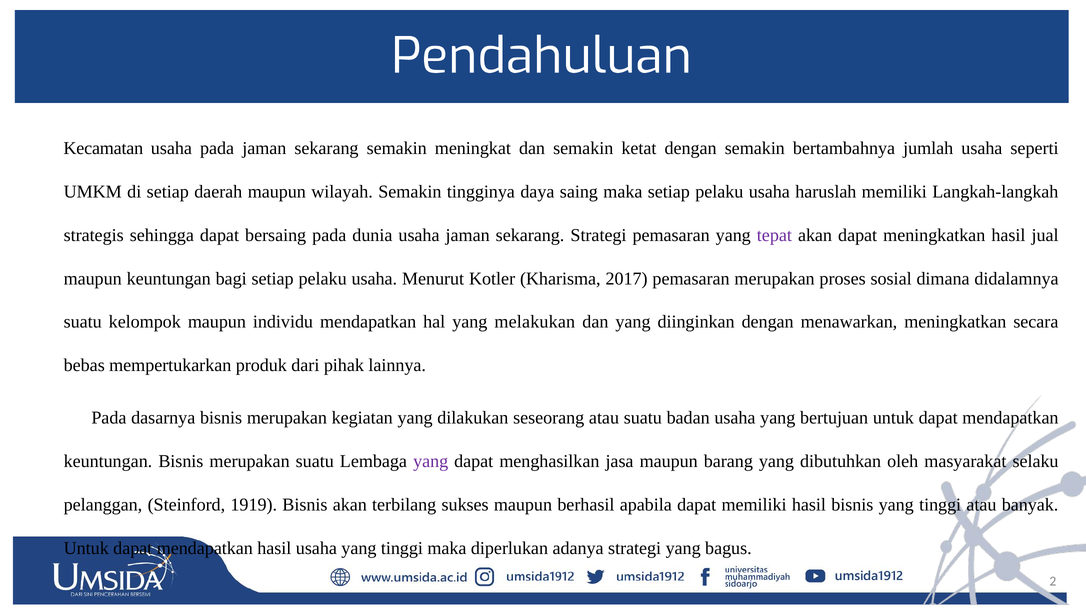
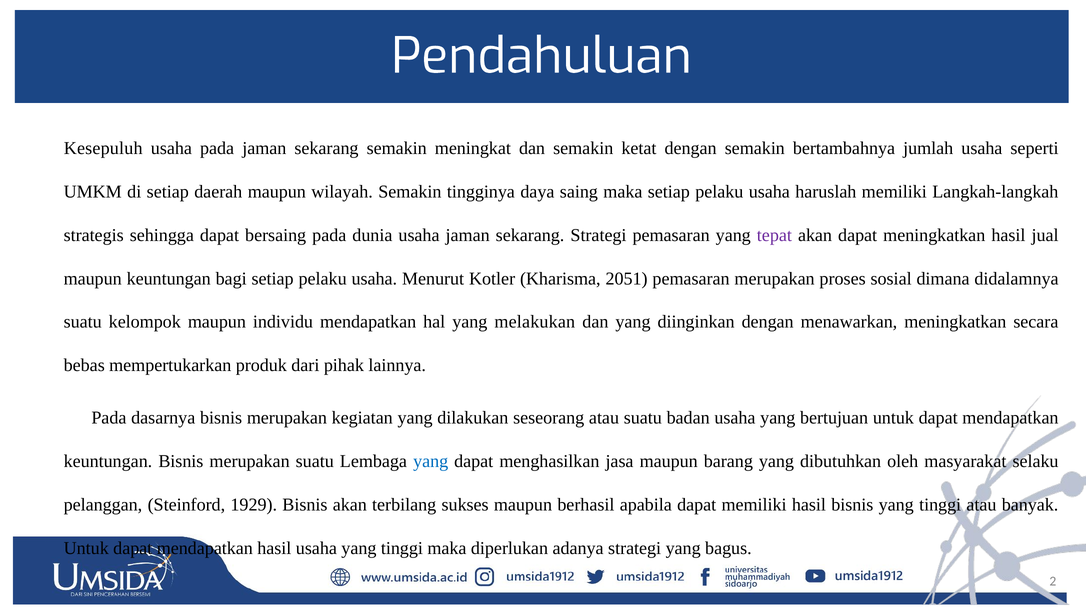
Kecamatan: Kecamatan -> Kesepuluh (103, 148)
2017: 2017 -> 2051 (627, 278)
yang colour: purple -> blue (431, 461)
1919: 1919 -> 1929 (254, 505)
